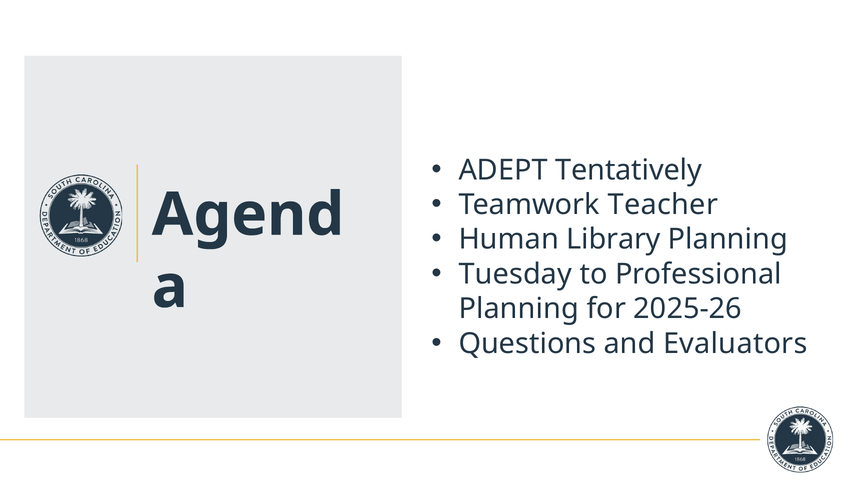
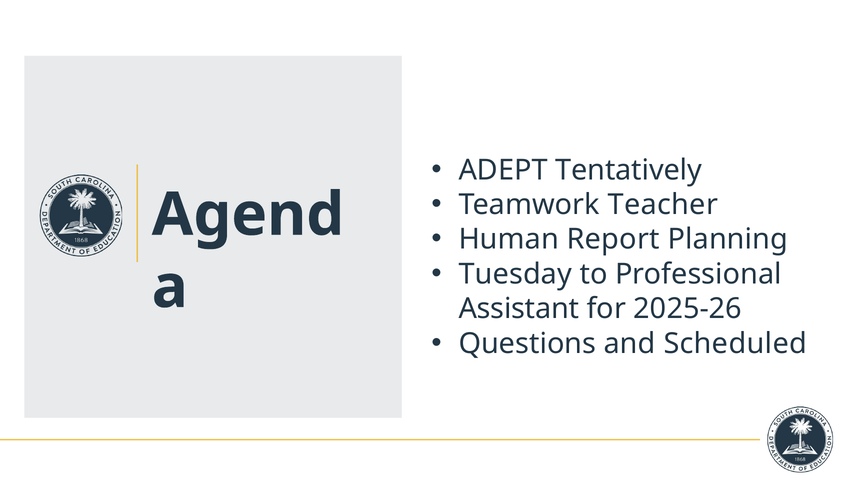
Library: Library -> Report (613, 239)
Planning: Planning -> Assistant (519, 309)
Evaluators: Evaluators -> Scheduled (735, 343)
